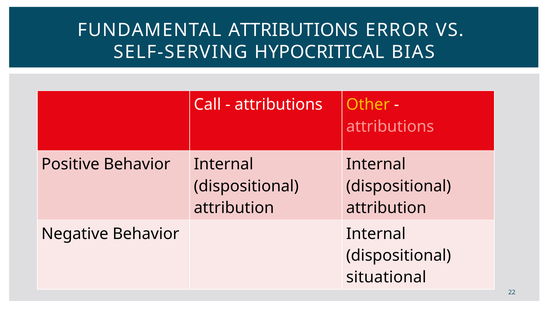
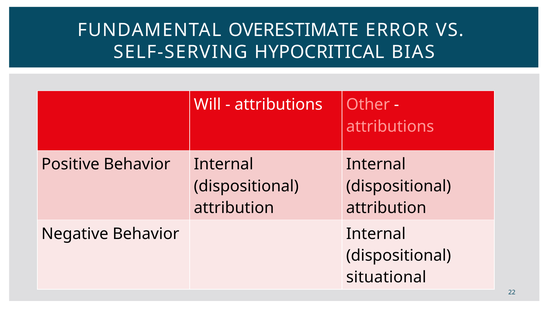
FUNDAMENTAL ATTRIBUTIONS: ATTRIBUTIONS -> OVERESTIMATE (293, 30)
Call: Call -> Will (207, 105)
Other colour: yellow -> pink (368, 105)
